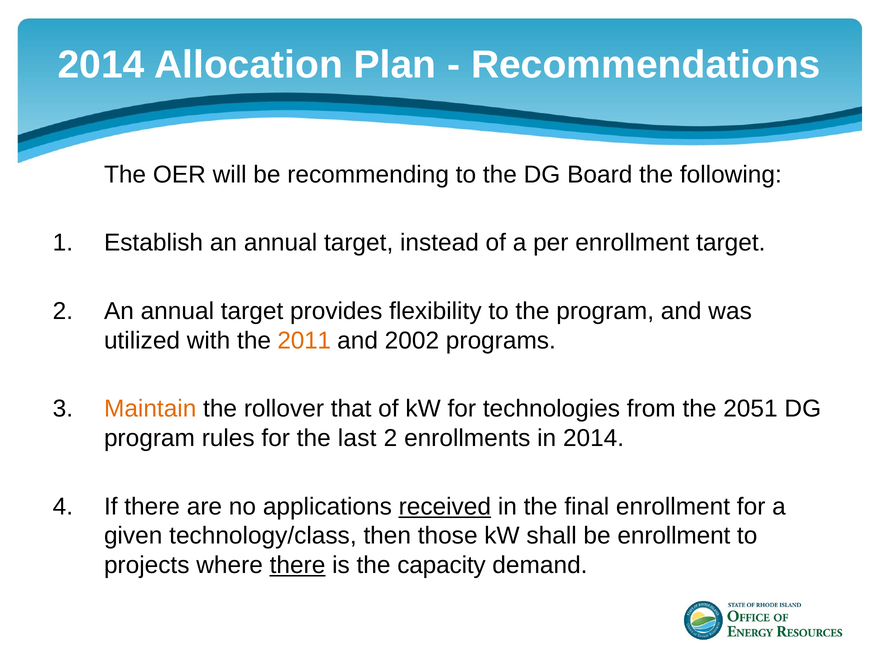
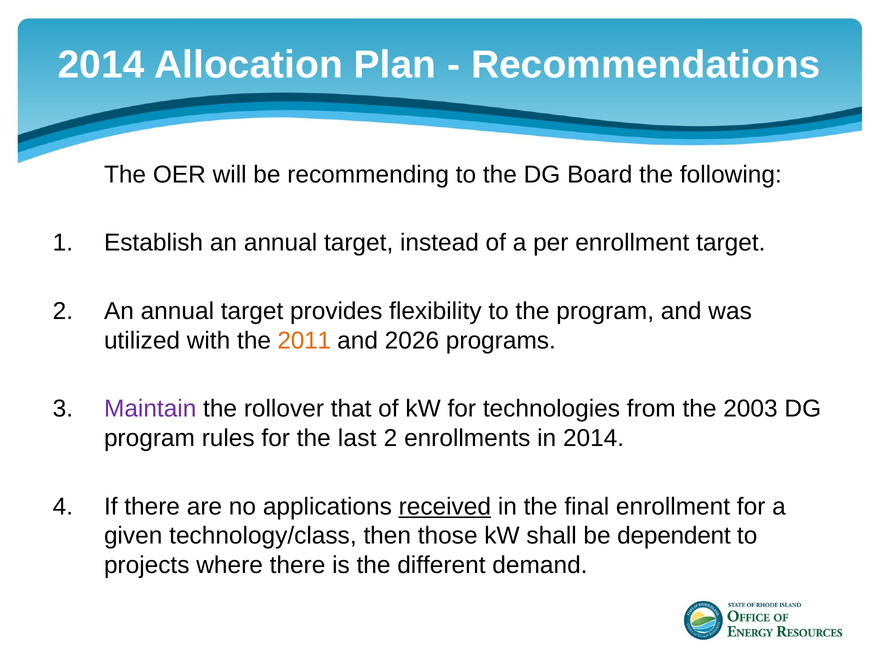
2002: 2002 -> 2026 (412, 341)
Maintain colour: orange -> purple (150, 409)
2051: 2051 -> 2003 (750, 409)
be enrollment: enrollment -> dependent (674, 536)
there underline: present -> none (298, 565)
capacity: capacity -> different (441, 565)
